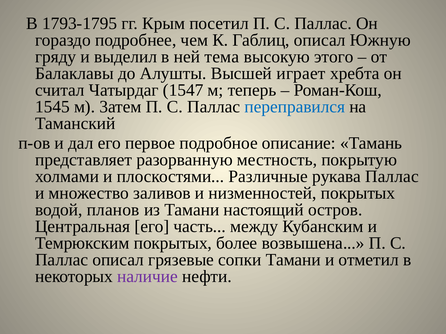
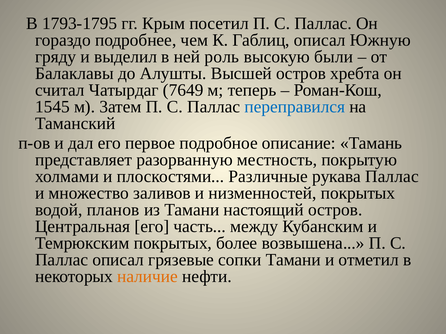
тема: тема -> роль (222, 57)
этого: этого -> были (334, 57)
Высшей играет: играет -> остров (301, 74)
1547: 1547 -> 7649 (183, 90)
наличие colour: purple -> orange (148, 277)
